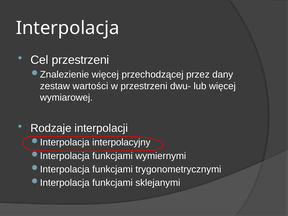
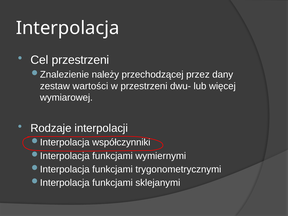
więcej: więcej -> należy (105, 75)
interpolacyjny: interpolacyjny -> współczynniki (121, 142)
